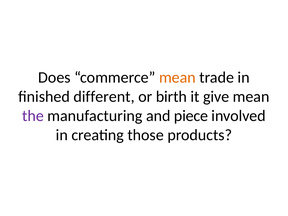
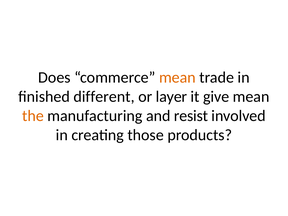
birth: birth -> layer (171, 97)
the colour: purple -> orange (33, 116)
piece: piece -> resist (191, 116)
